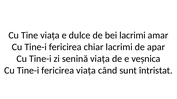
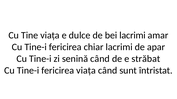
senină viața: viața -> când (100, 59)
veșnica: veșnica -> străbat (146, 59)
